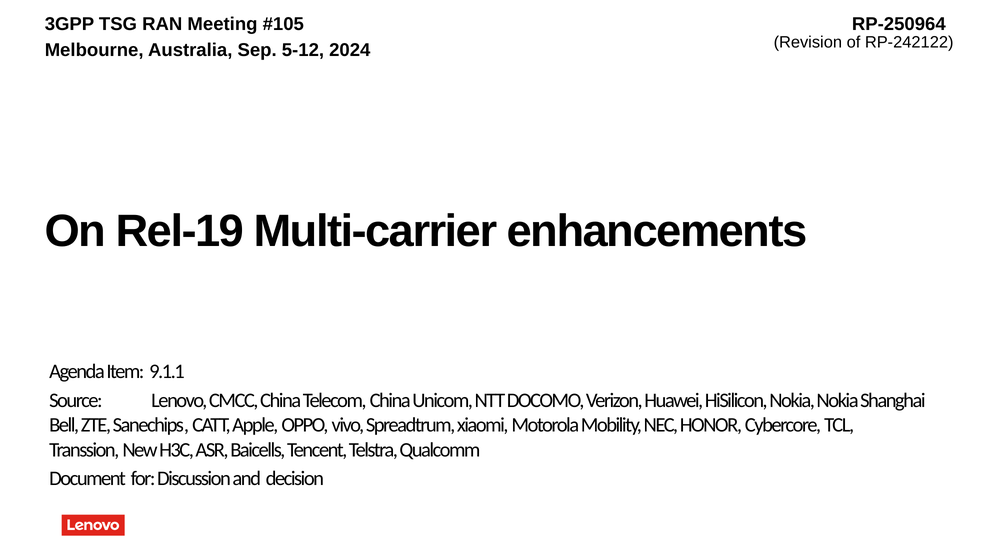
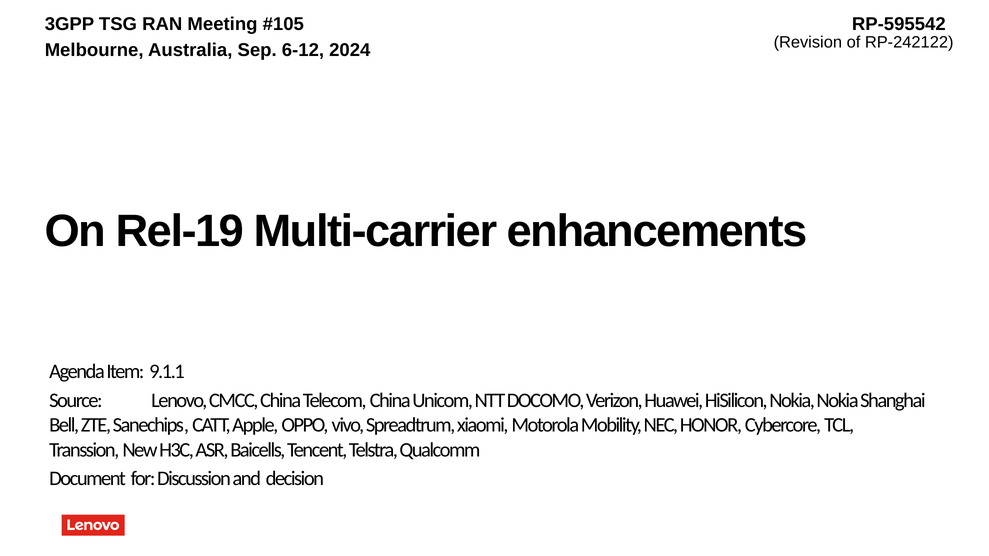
RP-250964: RP-250964 -> RP-595542 (899, 24)
5-12: 5-12 -> 6-12 (303, 50)
